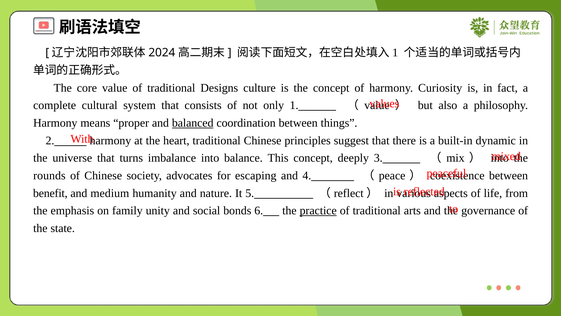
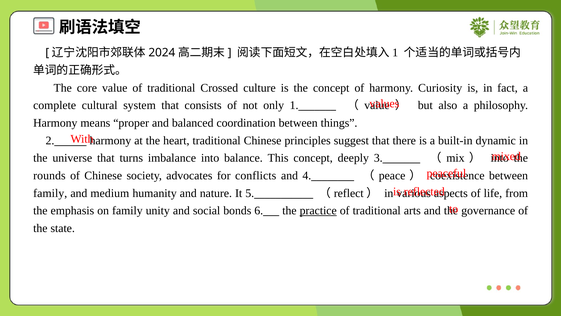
Designs: Designs -> Crossed (219, 88)
balanced underline: present -> none (193, 123)
escaping: escaping -> conflicts (256, 175)
benefit: benefit -> family (50, 193)
